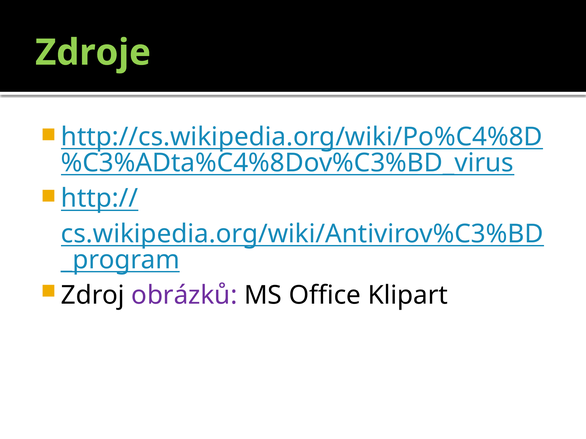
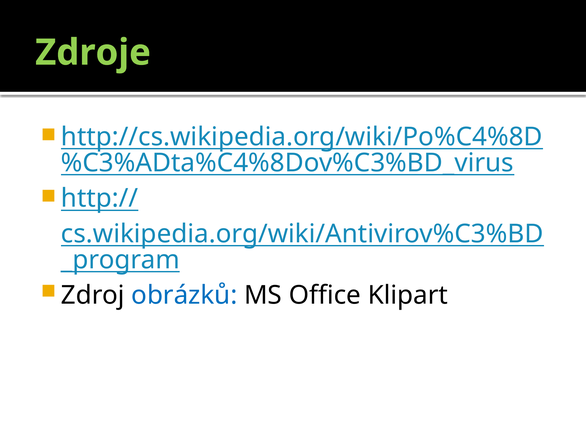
obrázků colour: purple -> blue (184, 296)
